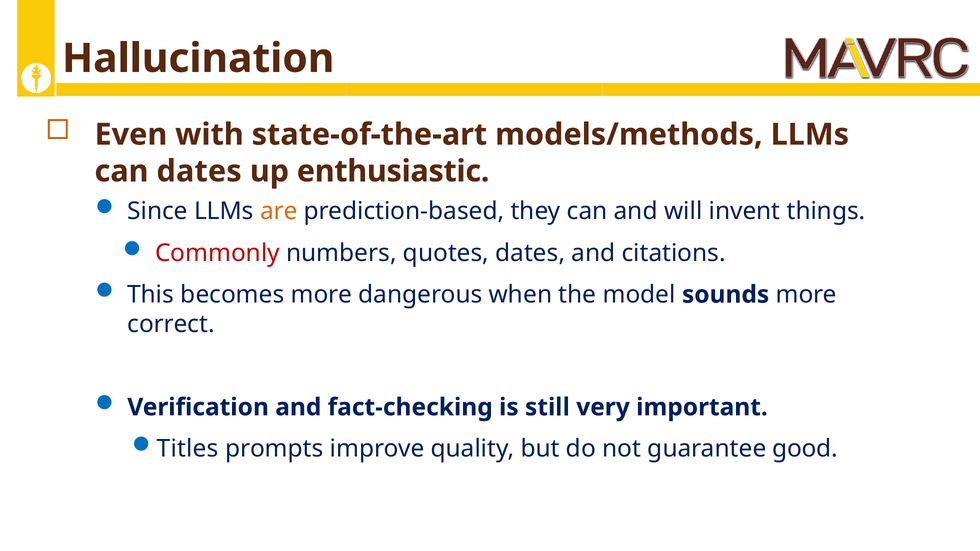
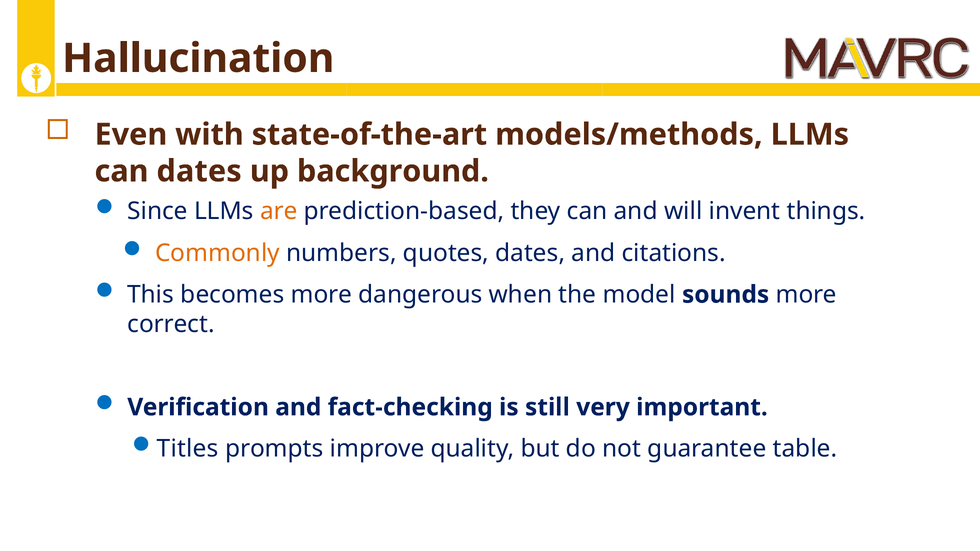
enthusiastic: enthusiastic -> background (393, 171)
Commonly colour: red -> orange (217, 253)
good: good -> table (805, 449)
